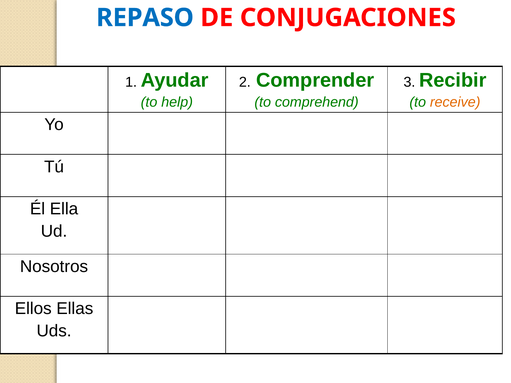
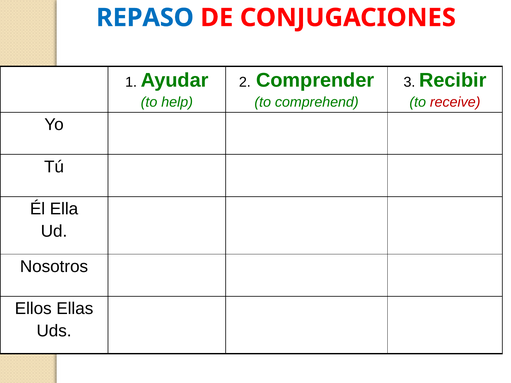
receive colour: orange -> red (455, 102)
